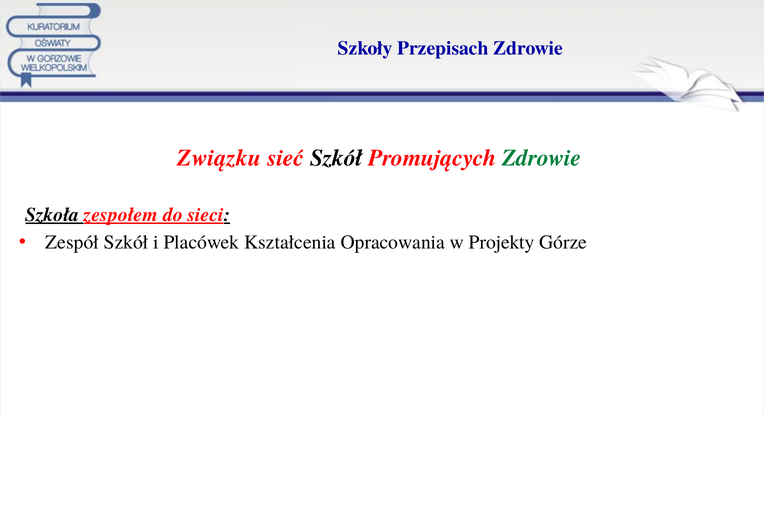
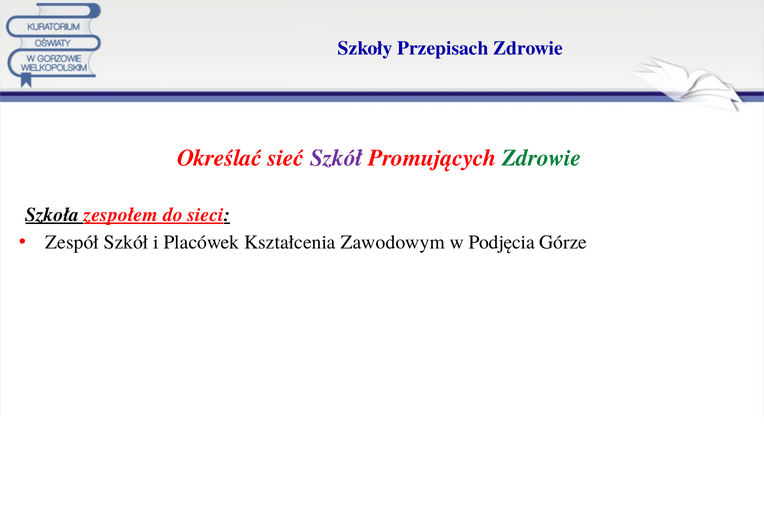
Związku: Związku -> Określać (220, 158)
Szkół colour: black -> purple (336, 158)
Opracowania: Opracowania -> Zawodowym (393, 242)
Projekty: Projekty -> Podjęcia (502, 242)
